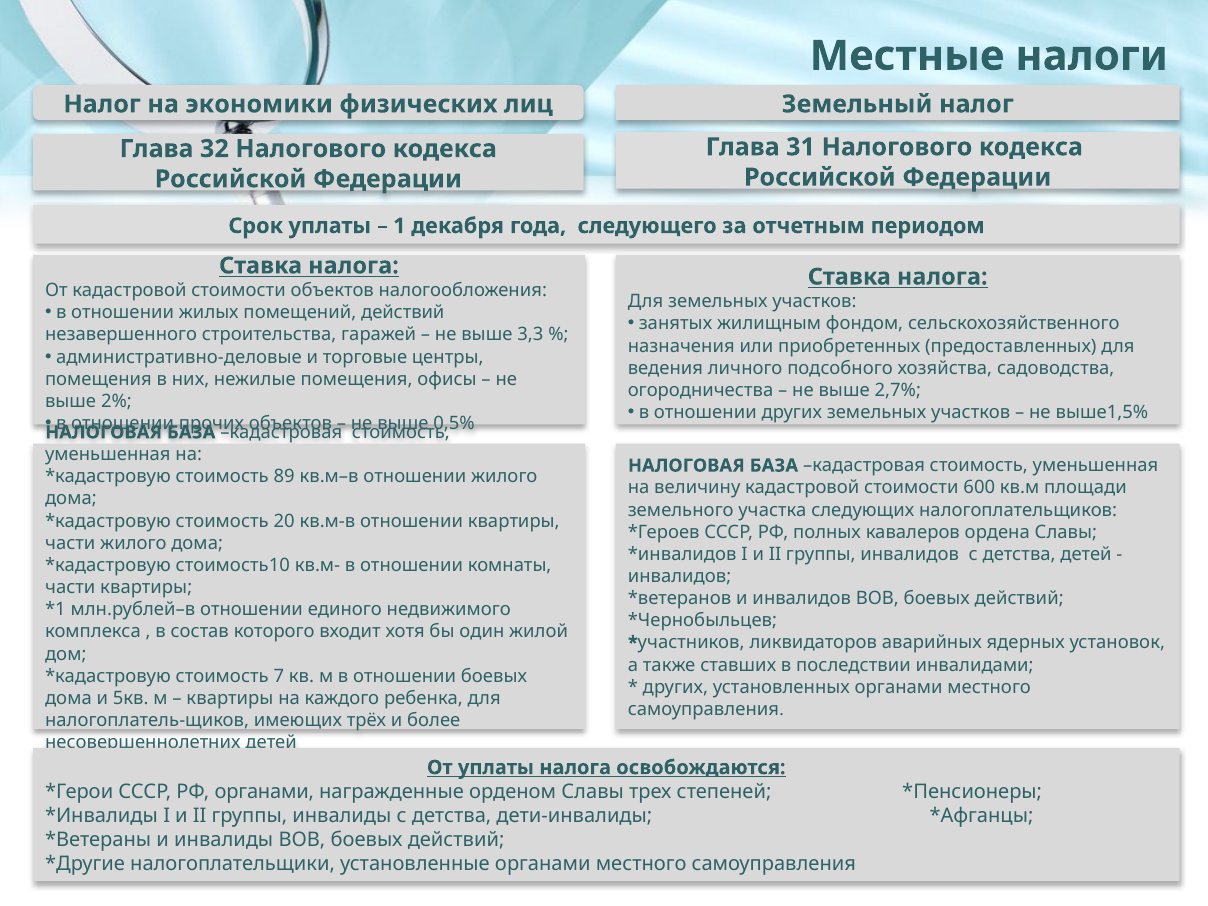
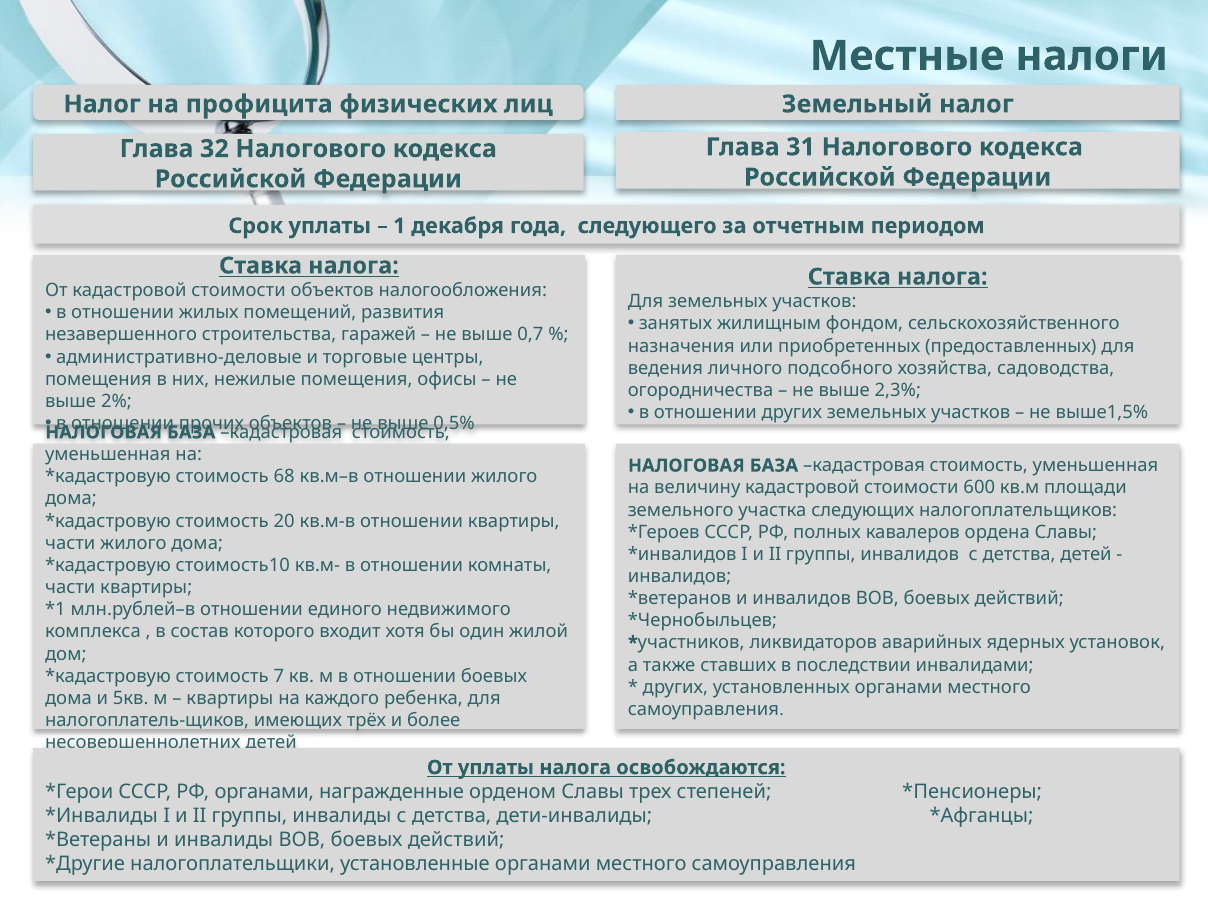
экономики: экономики -> профицита (259, 104)
помещений действий: действий -> развития (403, 313)
3,3: 3,3 -> 0,7 (530, 335)
2,7%: 2,7% -> 2,3% (898, 390)
89: 89 -> 68 (284, 477)
